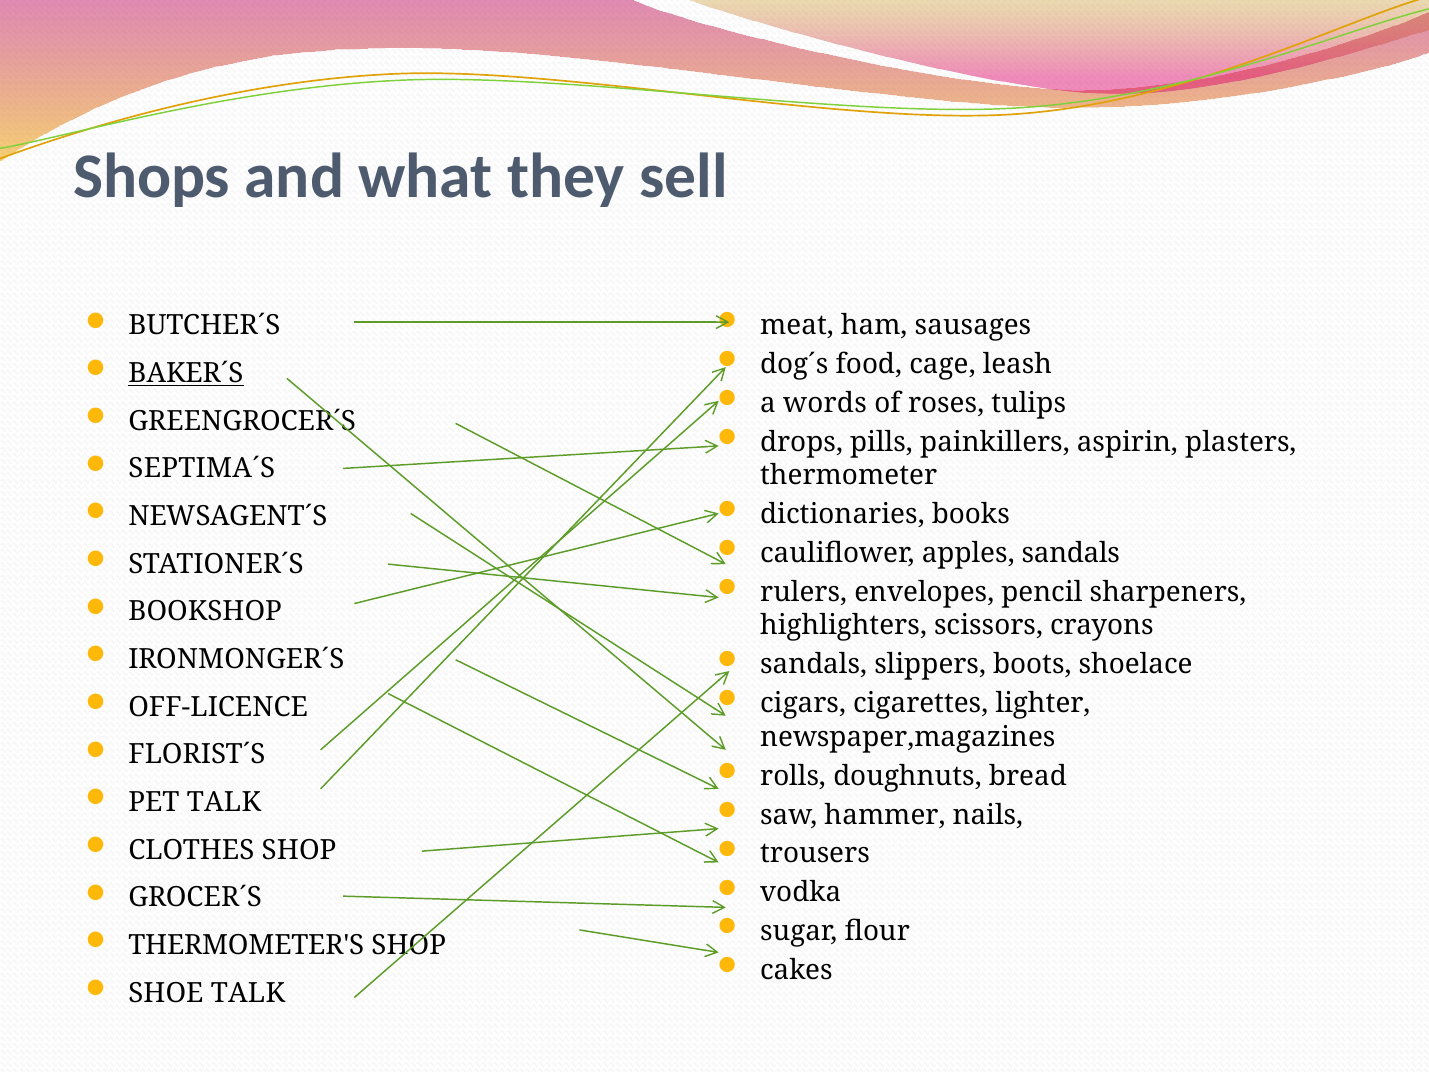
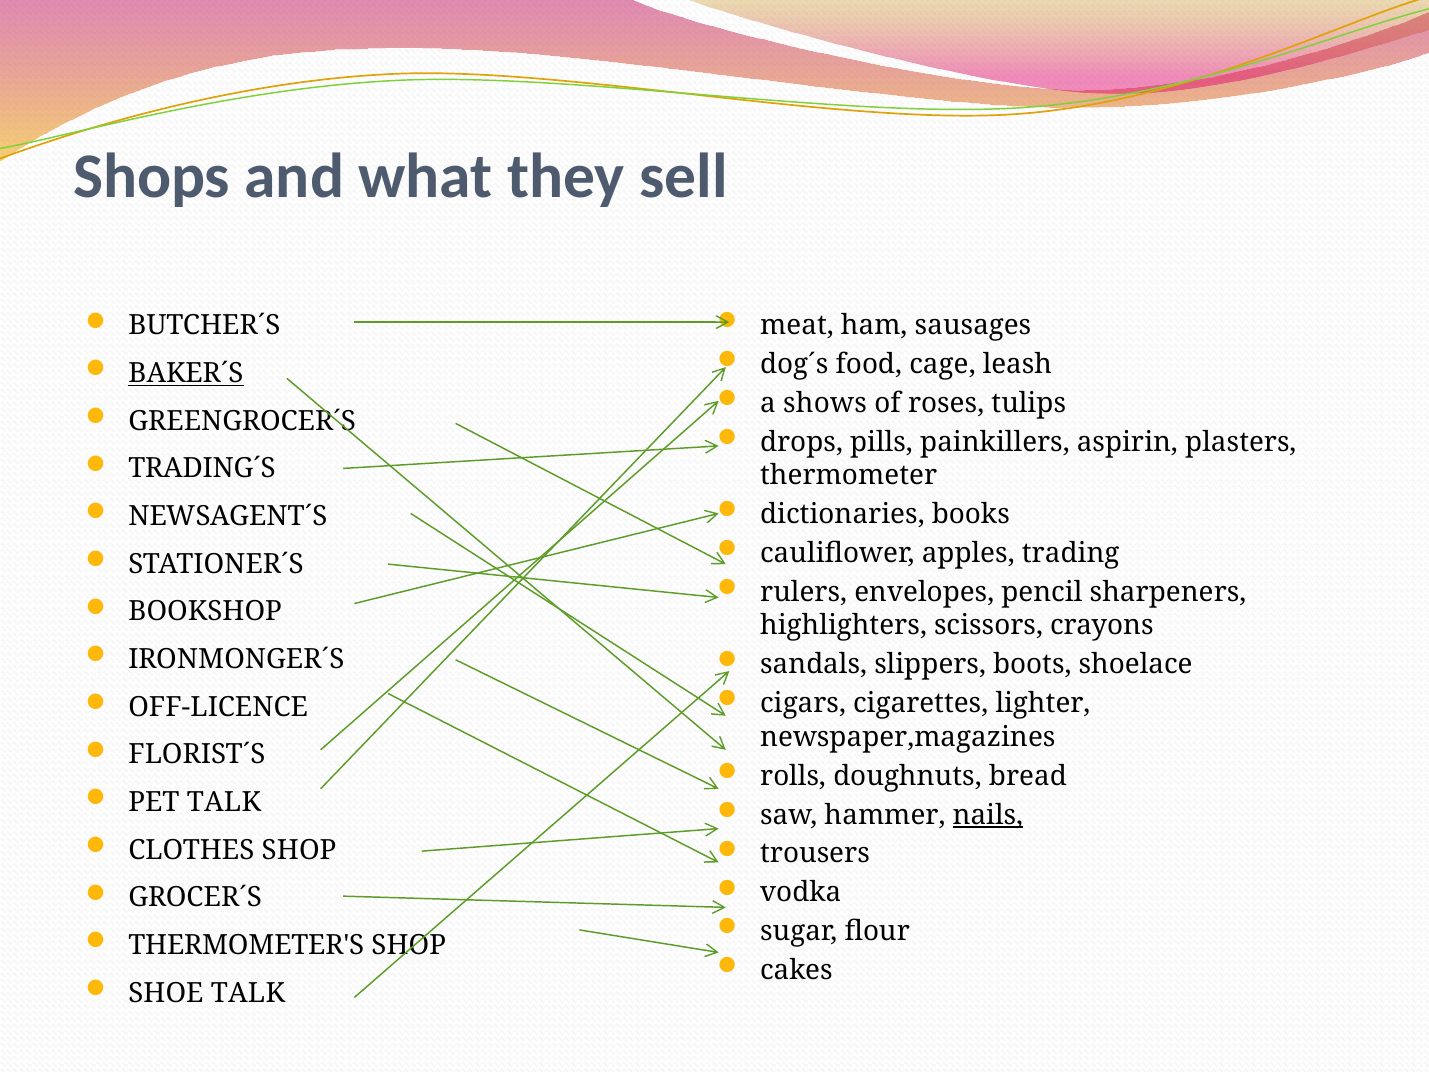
words: words -> shows (825, 403)
SEPTIMA´S: SEPTIMA´S -> TRADING´S (202, 469)
apples sandals: sandals -> trading (1071, 553)
nails underline: none -> present (988, 815)
